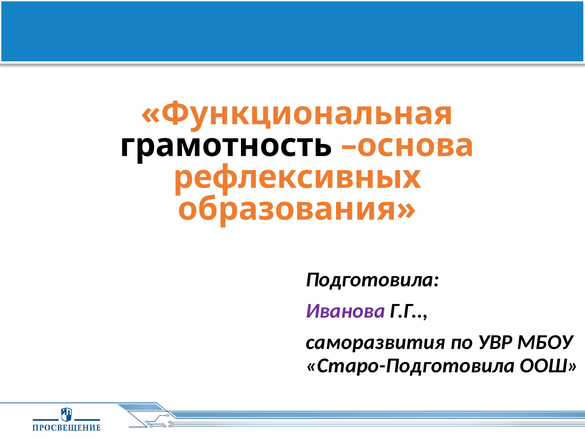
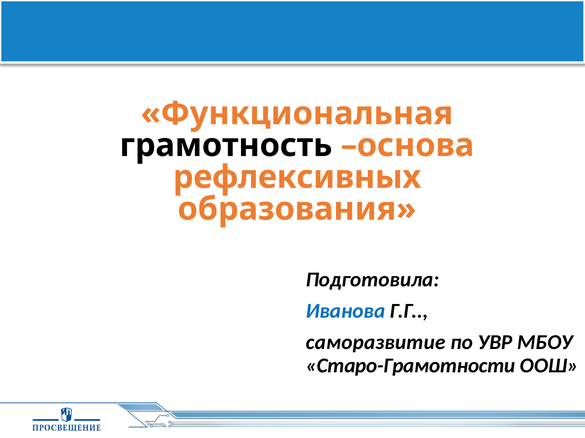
Иванова colour: purple -> blue (345, 311)
саморазвития: саморазвития -> саморазвитие (376, 343)
Старо-Подготовила: Старо-Подготовила -> Старо-Грамотности (411, 366)
